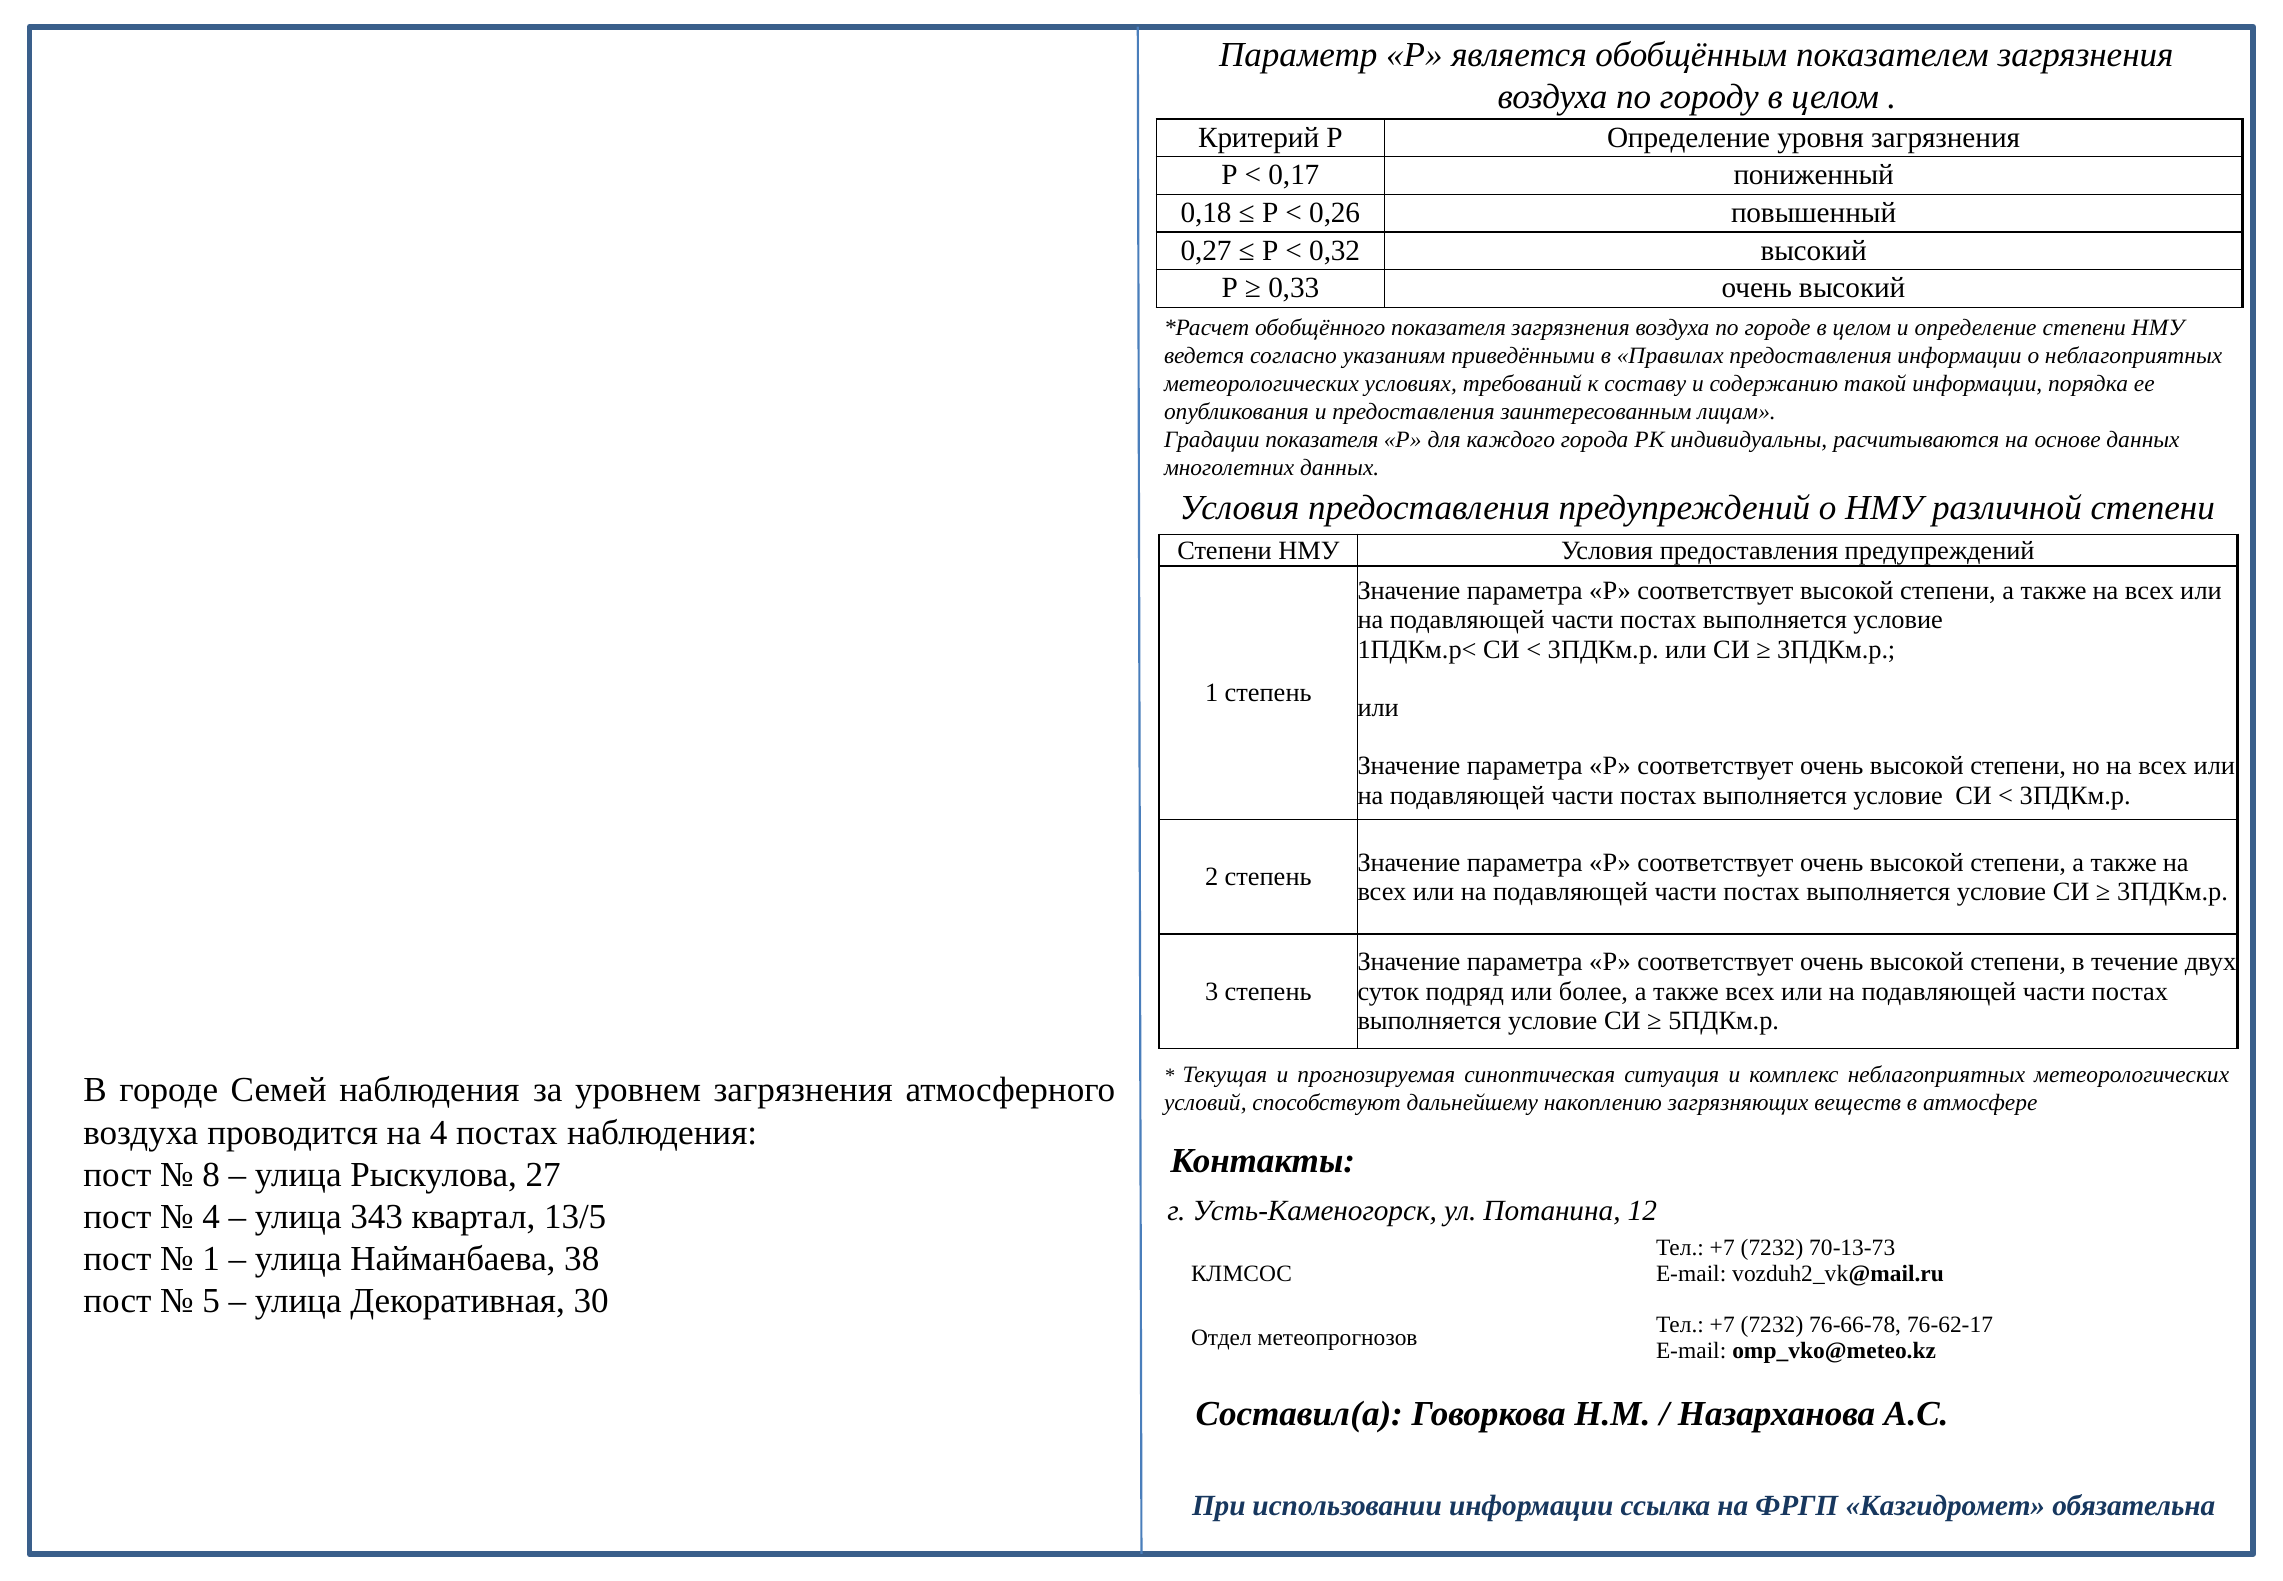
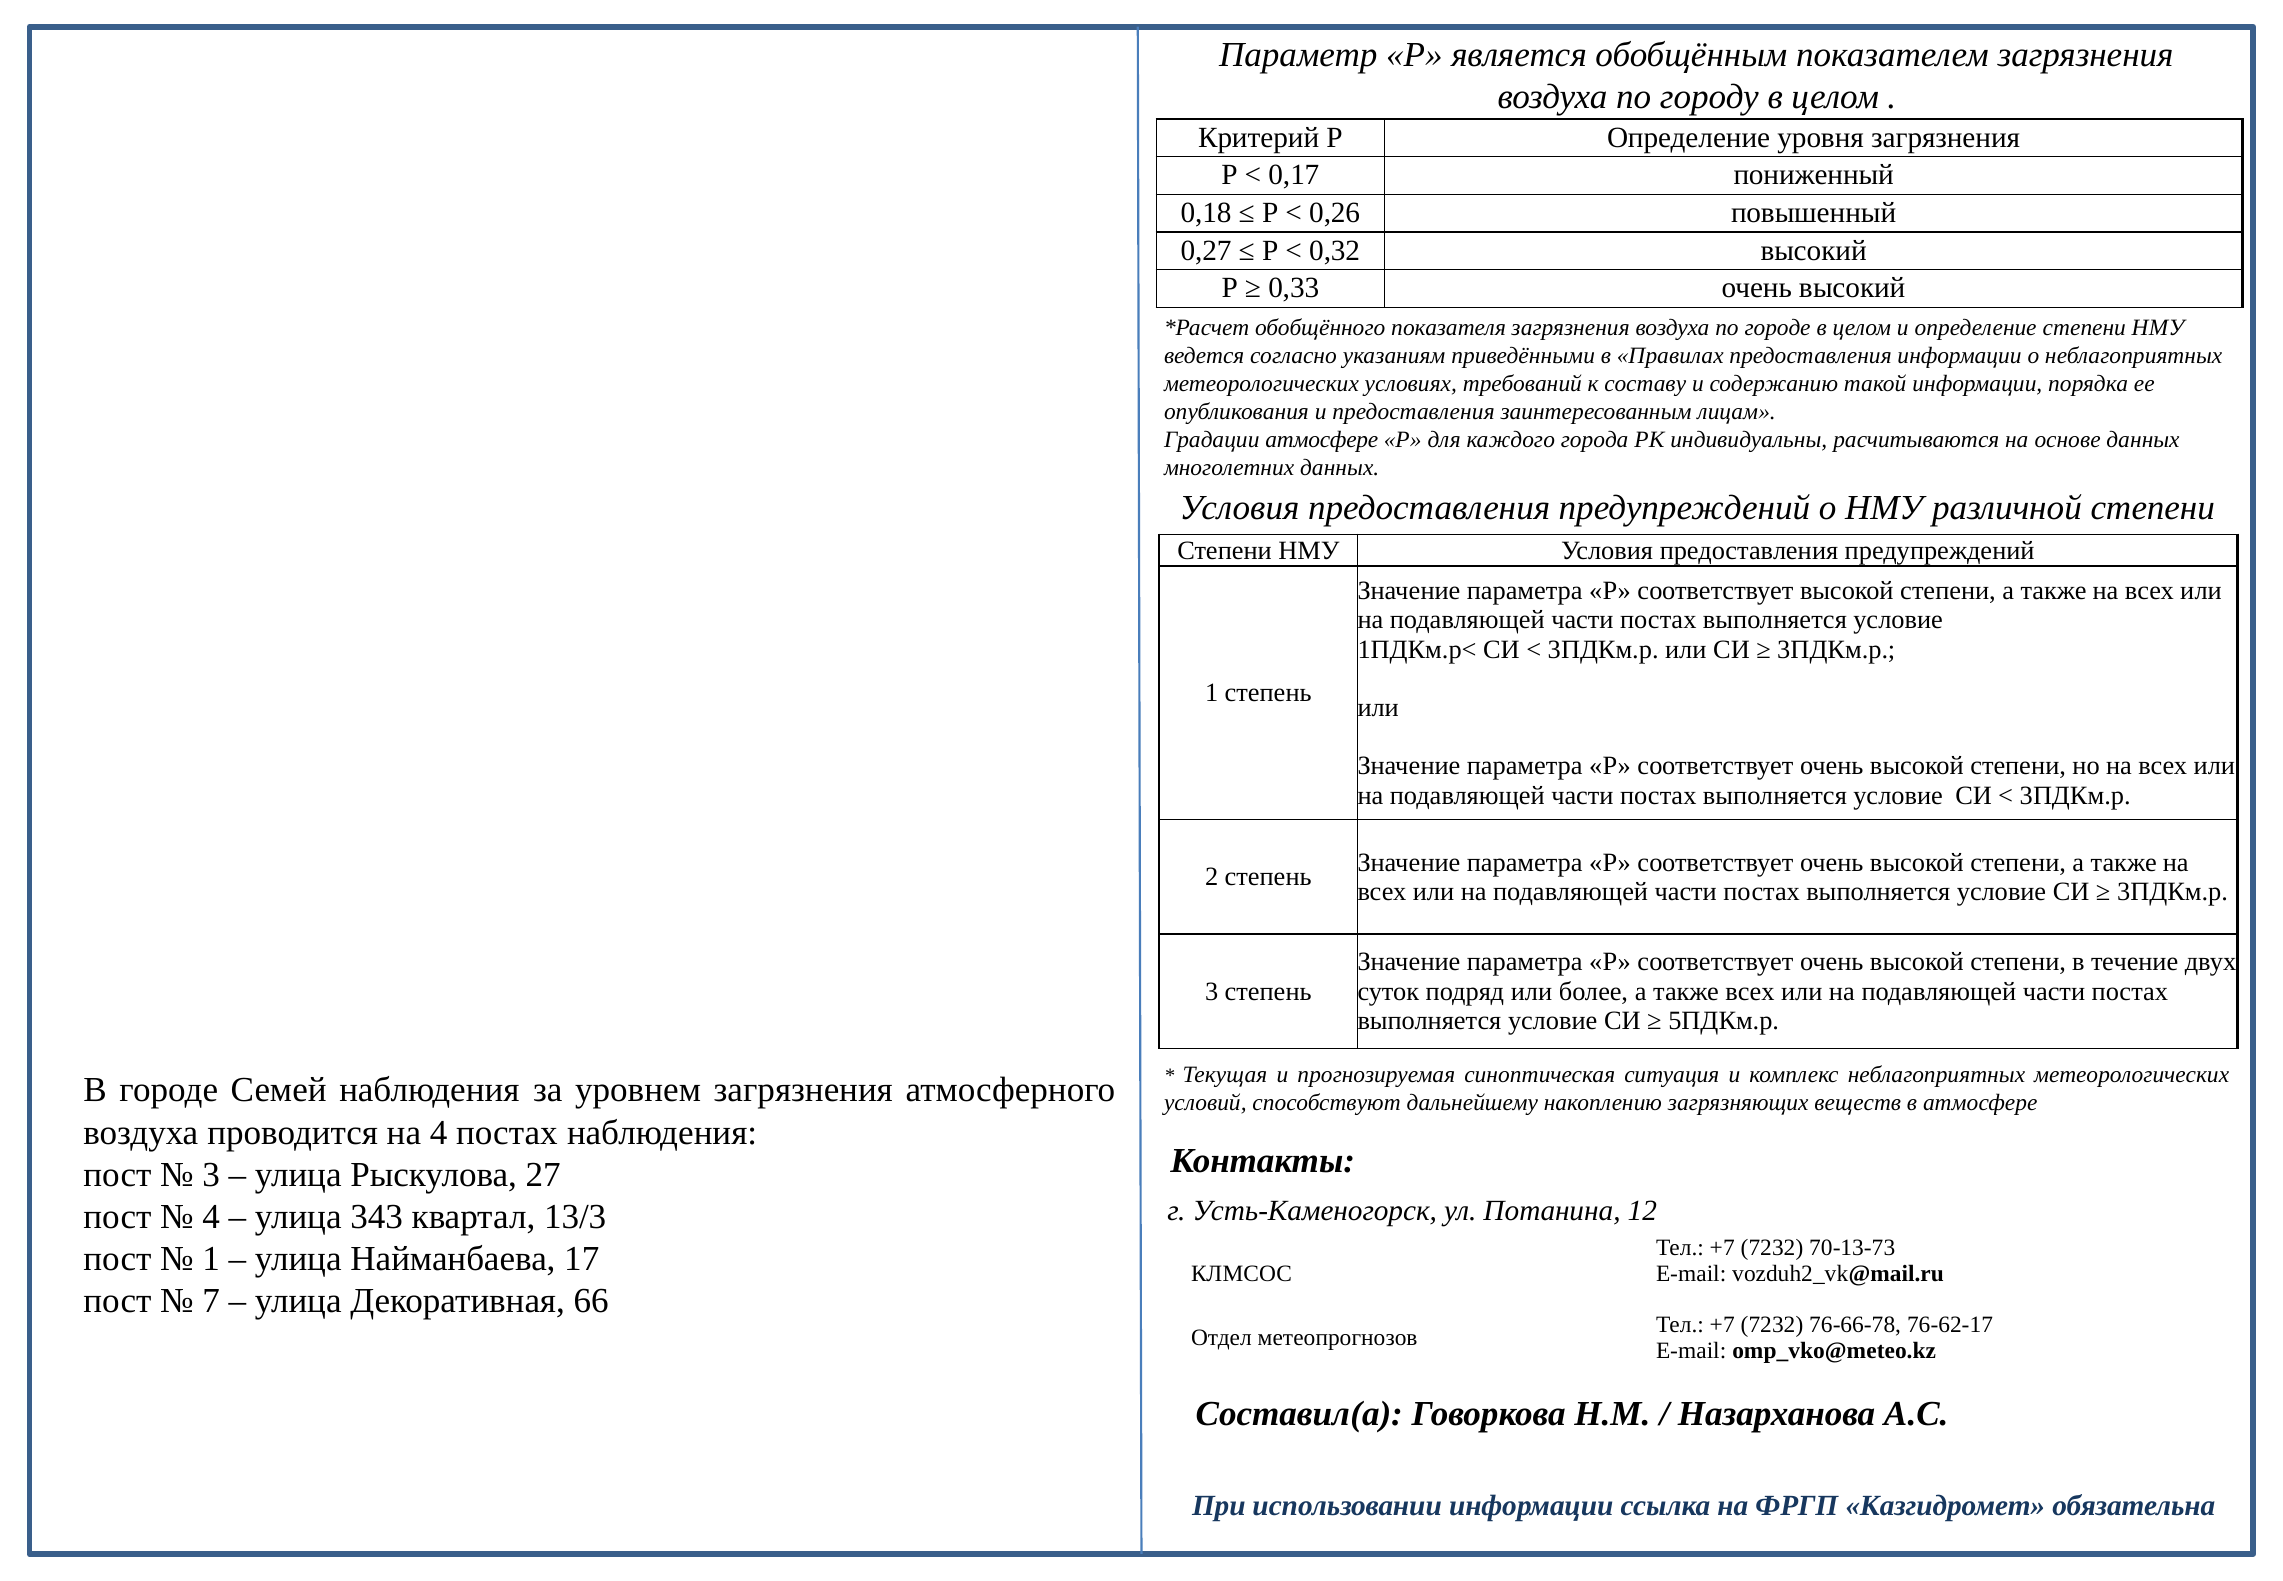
Градации показателя: показателя -> атмосфере (1322, 440)
8: 8 -> 3 (211, 1174)
13/5: 13/5 -> 13/3 (575, 1216)
38: 38 -> 17 (582, 1259)
5: 5 -> 7 (211, 1301)
30: 30 -> 66 (591, 1301)
